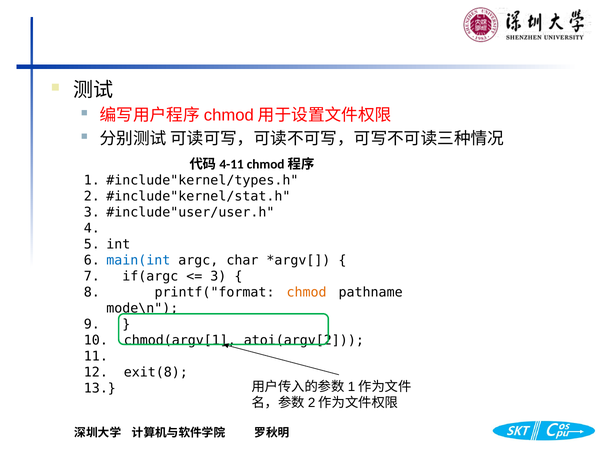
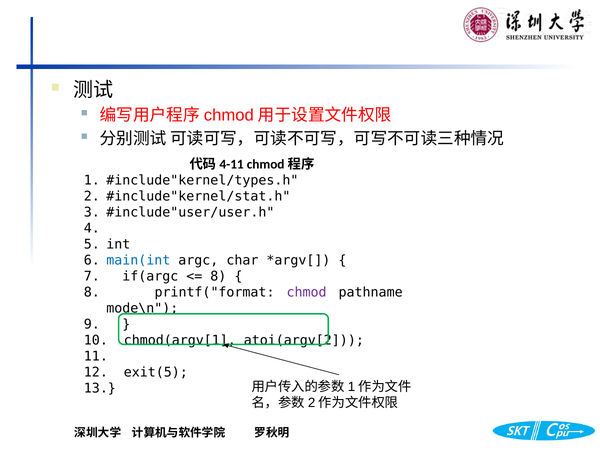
3: 3 -> 8 (218, 276)
chmod colour: orange -> purple (307, 292)
exit(8: exit(8 -> exit(5 (156, 372)
